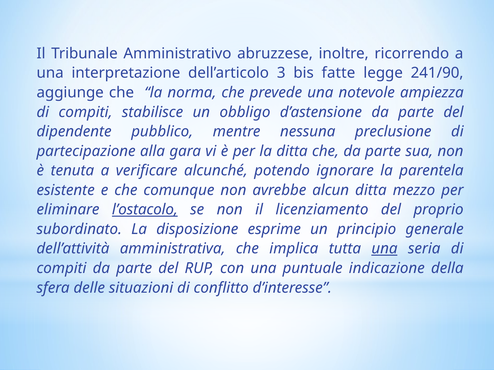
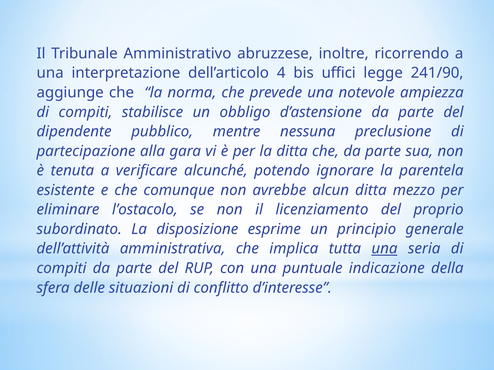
3: 3 -> 4 (281, 73)
fatte: fatte -> uffici (339, 73)
l’ostacolo underline: present -> none (145, 210)
